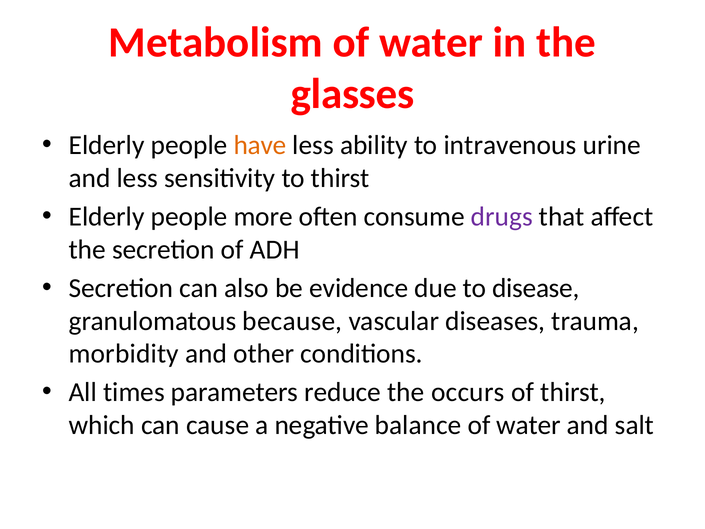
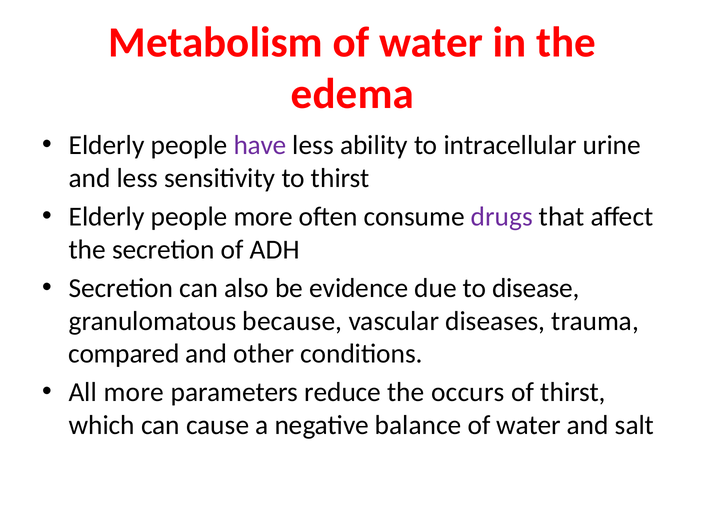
glasses: glasses -> edema (352, 94)
have colour: orange -> purple (260, 145)
intravenous: intravenous -> intracellular (510, 145)
morbidity: morbidity -> compared (124, 354)
All times: times -> more (134, 392)
